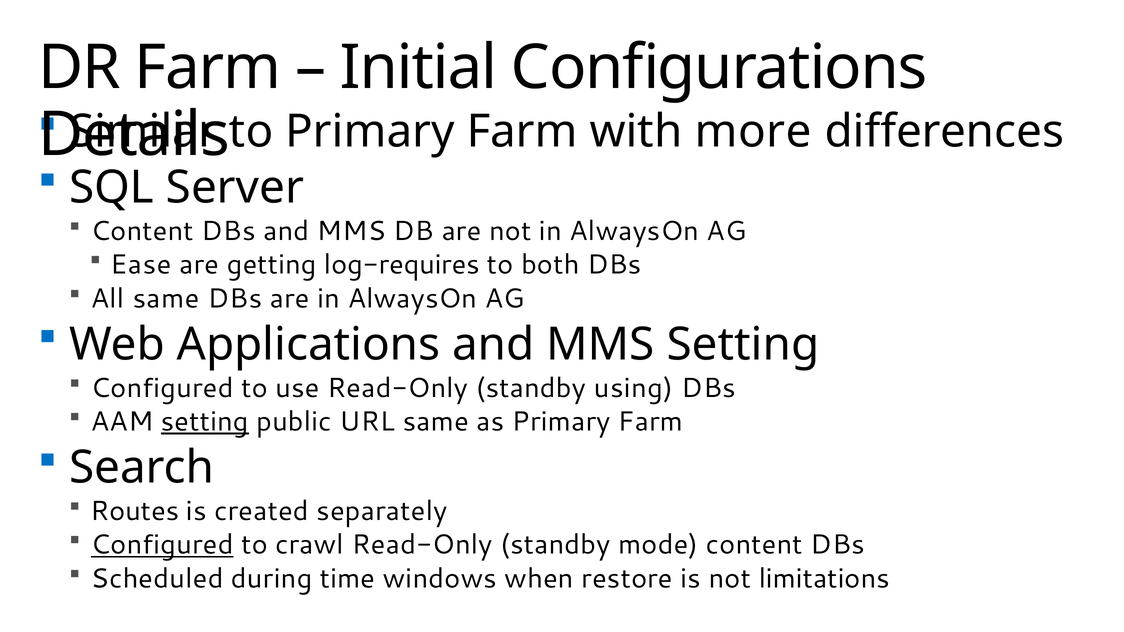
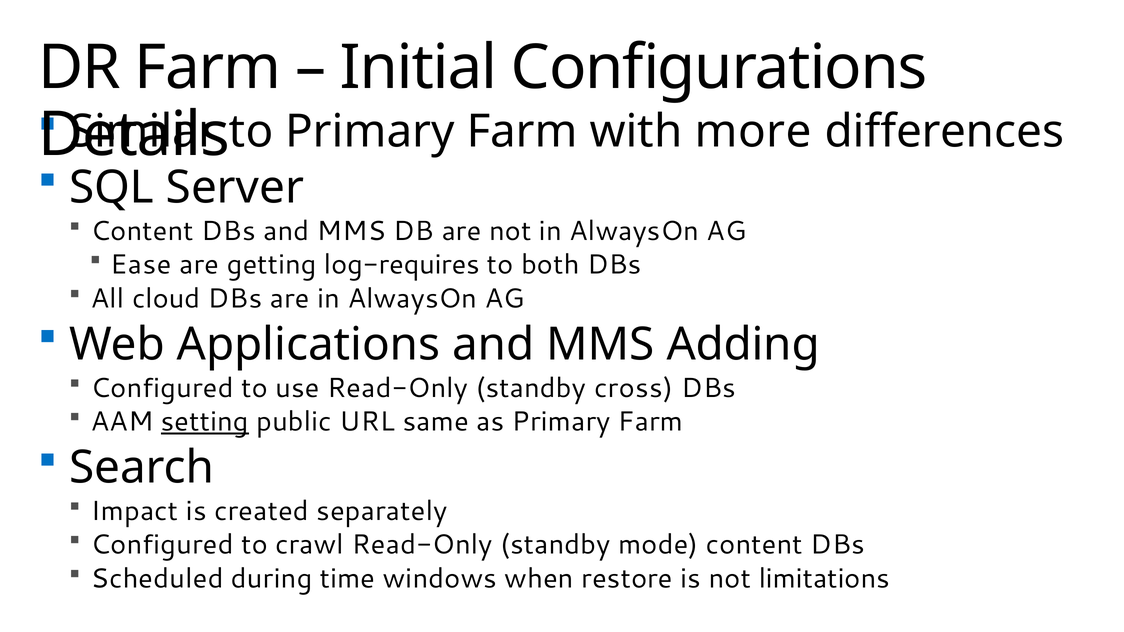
All same: same -> cloud (166, 299)
MMS Setting: Setting -> Adding (743, 345)
using: using -> cross (634, 388)
Routes: Routes -> Impact (135, 511)
Configured underline: present -> none (162, 545)
